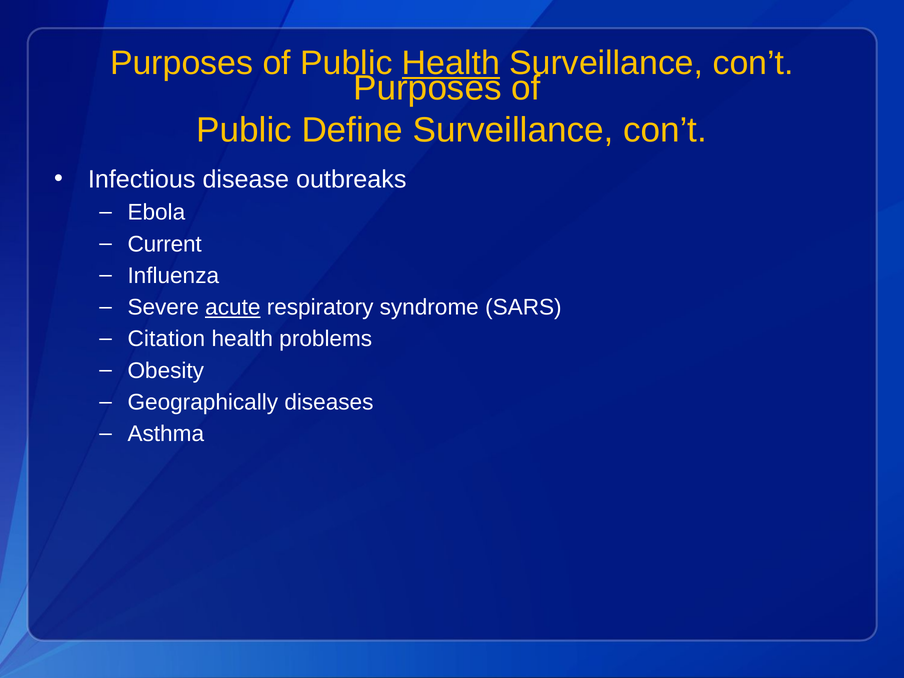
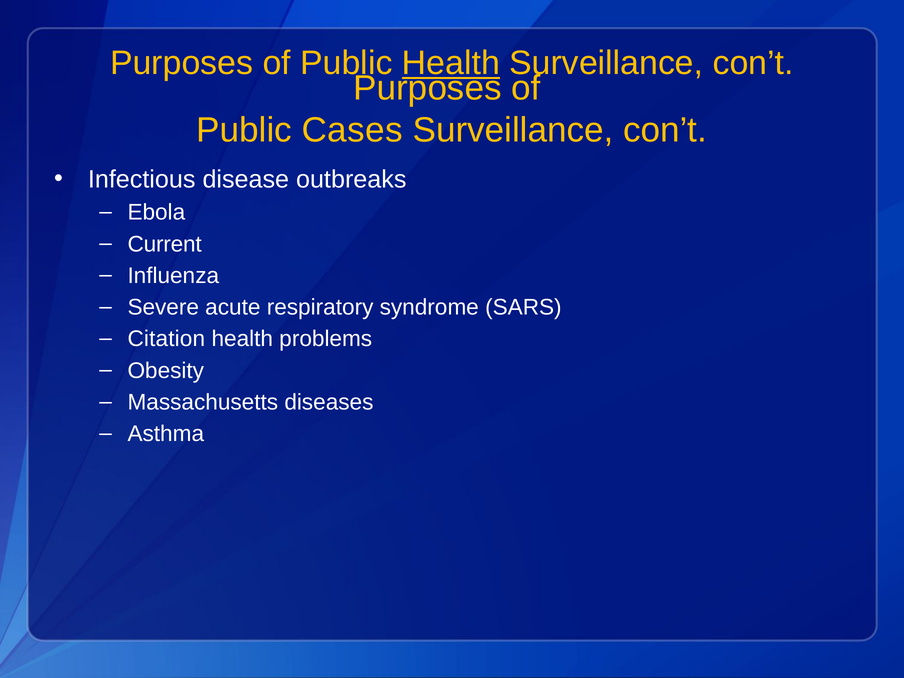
Define: Define -> Cases (352, 130)
acute underline: present -> none (233, 307)
Geographically: Geographically -> Massachusetts (203, 402)
